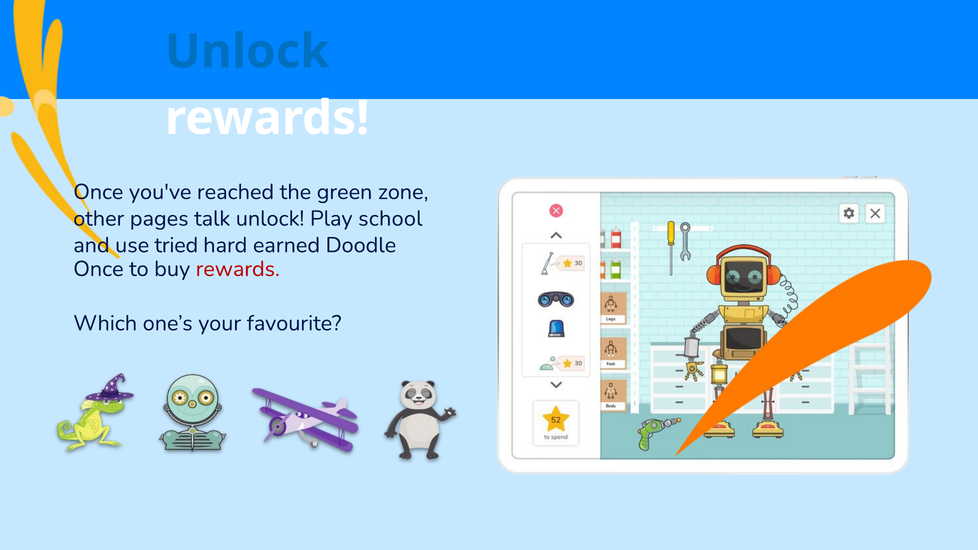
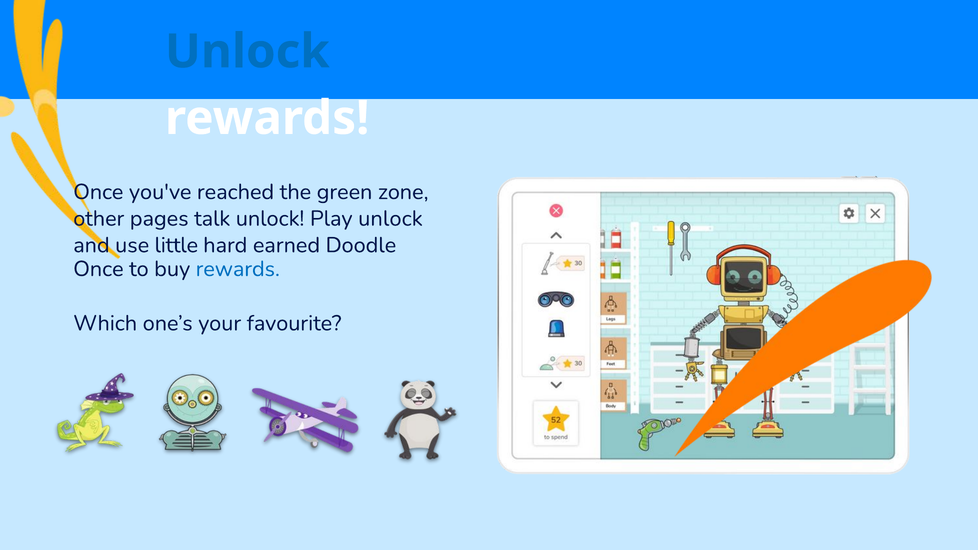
Play school: school -> unlock (390, 219)
tried: tried -> little (176, 245)
rewards colour: red -> blue (238, 269)
